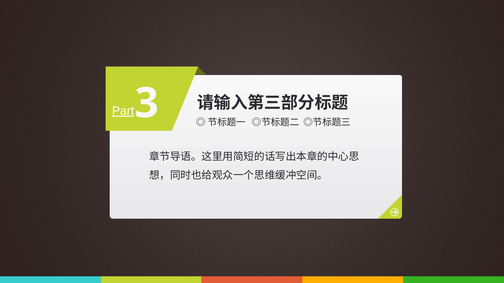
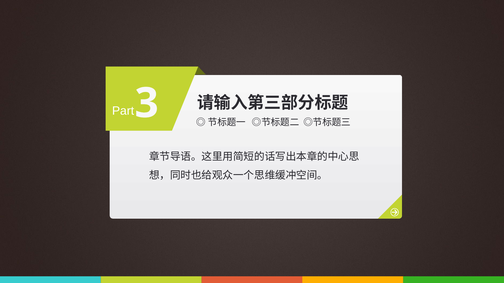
Part underline: present -> none (123, 111)
